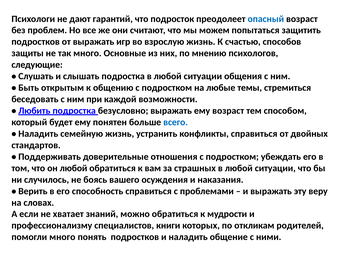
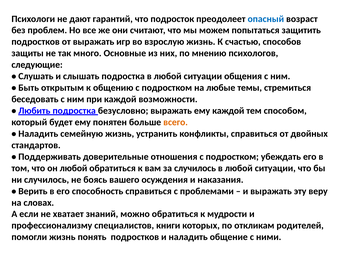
ему возраст: возраст -> каждой (228, 111)
всего colour: blue -> orange (176, 122)
за страшных: страшных -> случилось (195, 168)
помогли много: много -> жизнь (62, 237)
